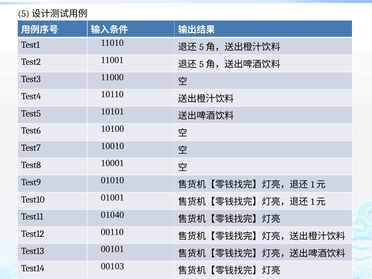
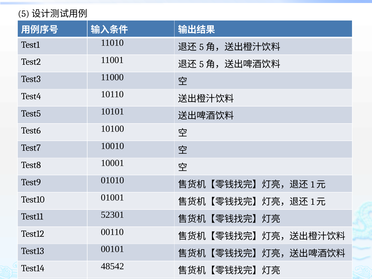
01040: 01040 -> 52301 (112, 215)
00103: 00103 -> 48542 (112, 266)
